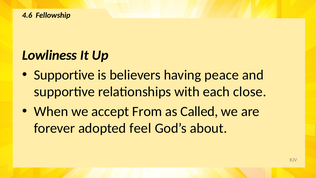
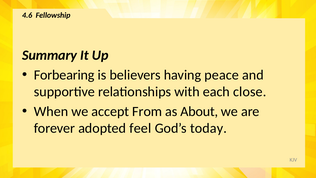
Lowliness: Lowliness -> Summary (50, 55)
Supportive: Supportive -> Forbearing (64, 75)
Called: Called -> About (199, 112)
about: about -> today (208, 128)
